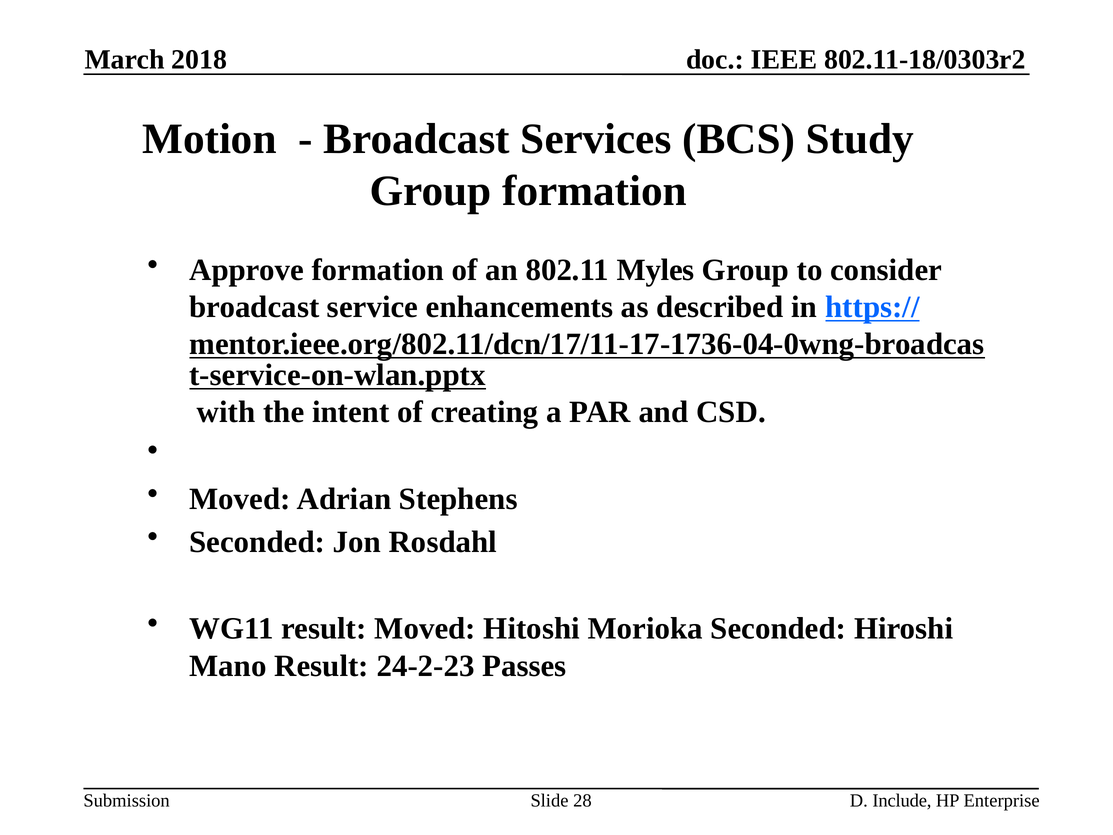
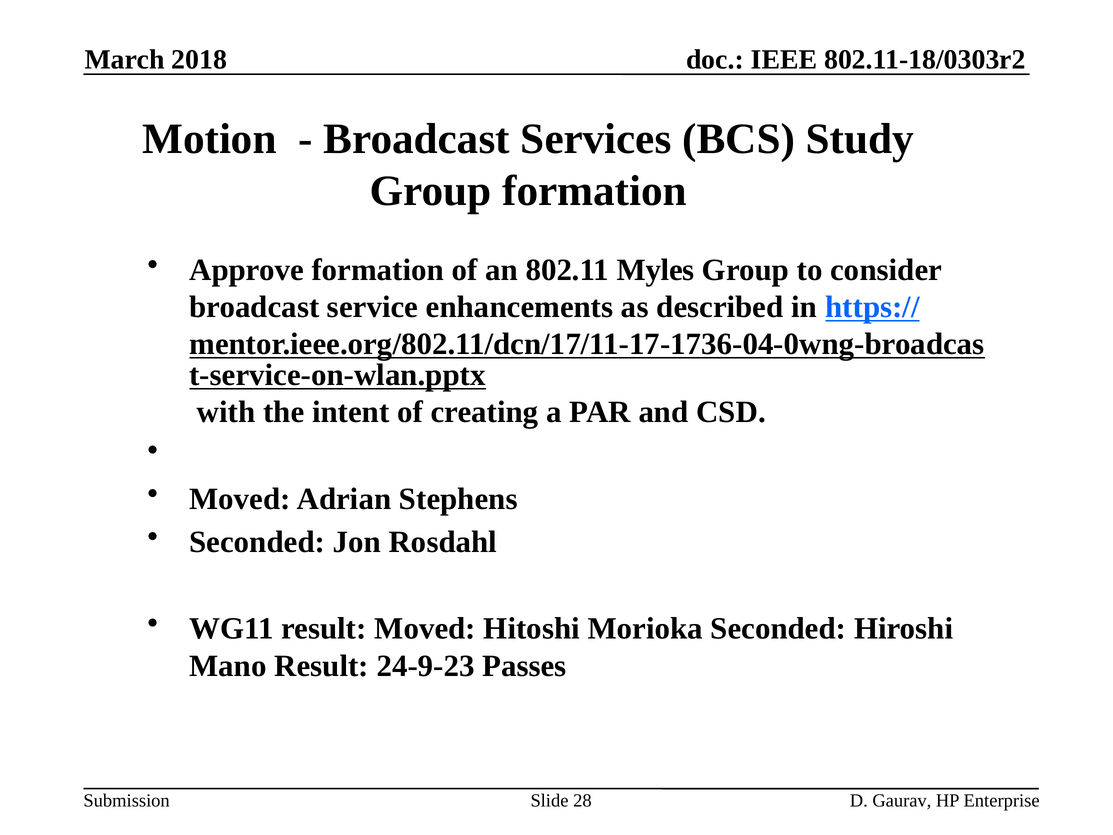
24-2-23: 24-2-23 -> 24-9-23 (426, 666)
Include: Include -> Gaurav (902, 801)
